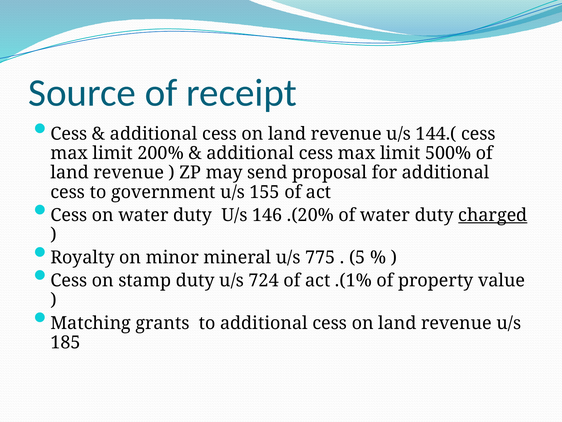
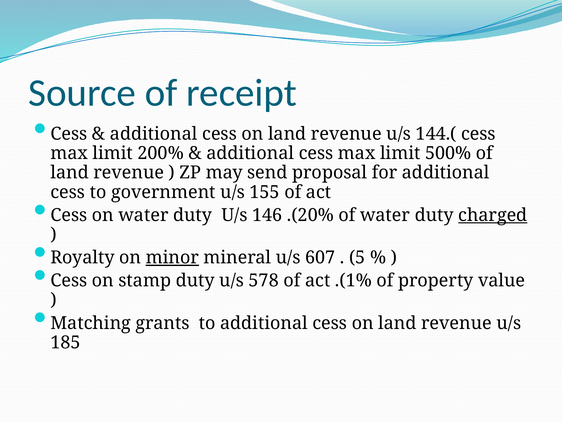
minor underline: none -> present (172, 257)
775: 775 -> 607 (320, 257)
724: 724 -> 578 (264, 280)
